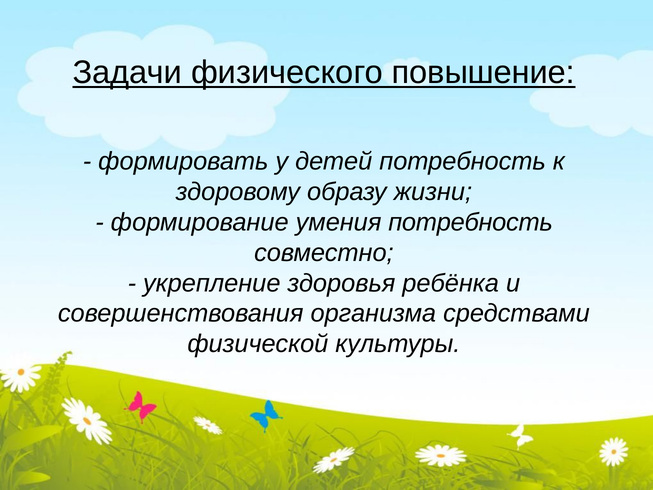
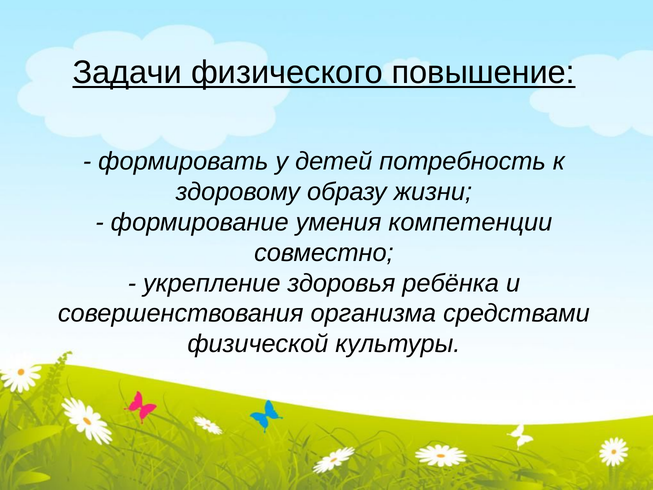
умения потребность: потребность -> компетенции (470, 222)
